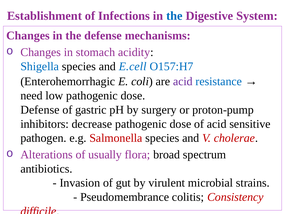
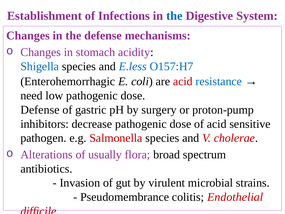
E.cell: E.cell -> E.less (133, 66)
acid colour: purple -> red (183, 81)
Consistency: Consistency -> Endothelial (235, 197)
